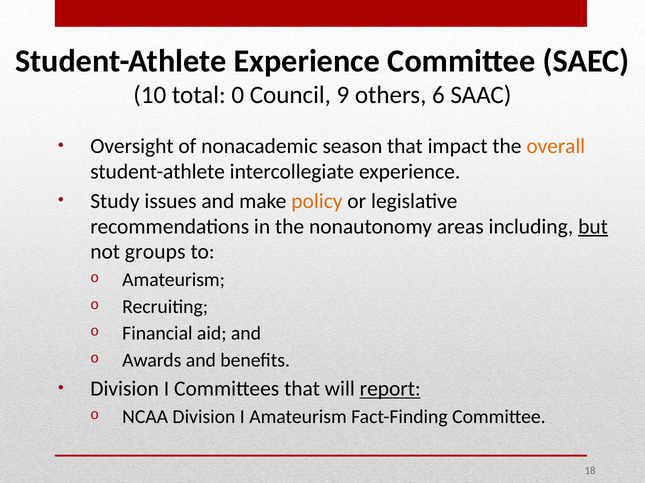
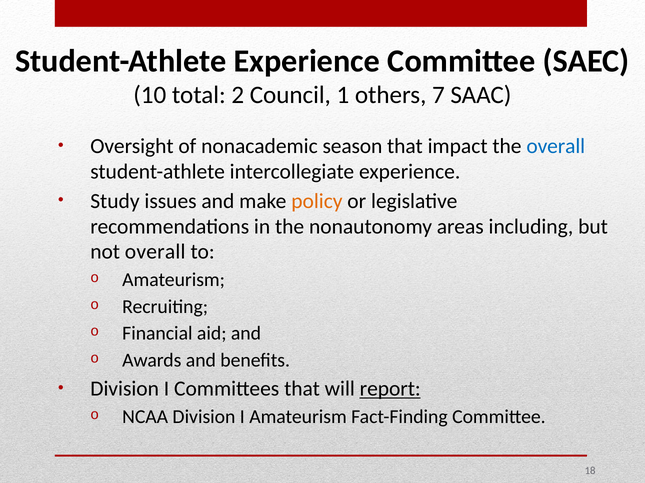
0: 0 -> 2 (238, 95)
9: 9 -> 1 (343, 95)
6: 6 -> 7 (438, 95)
overall colour: orange -> blue (556, 146)
but underline: present -> none (593, 227)
not groups: groups -> overall (155, 252)
